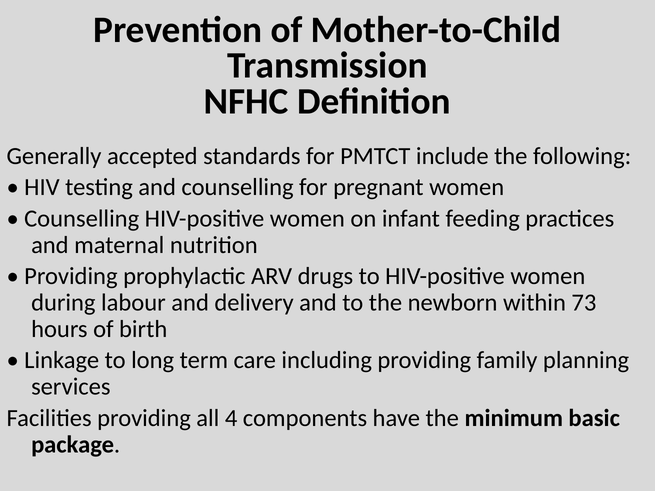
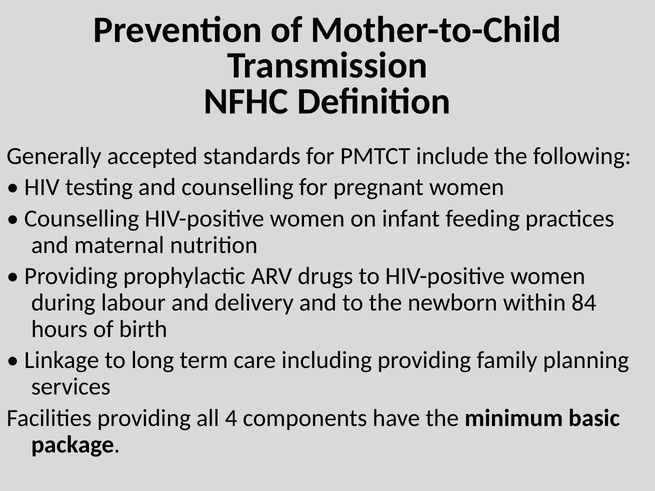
73: 73 -> 84 (584, 303)
